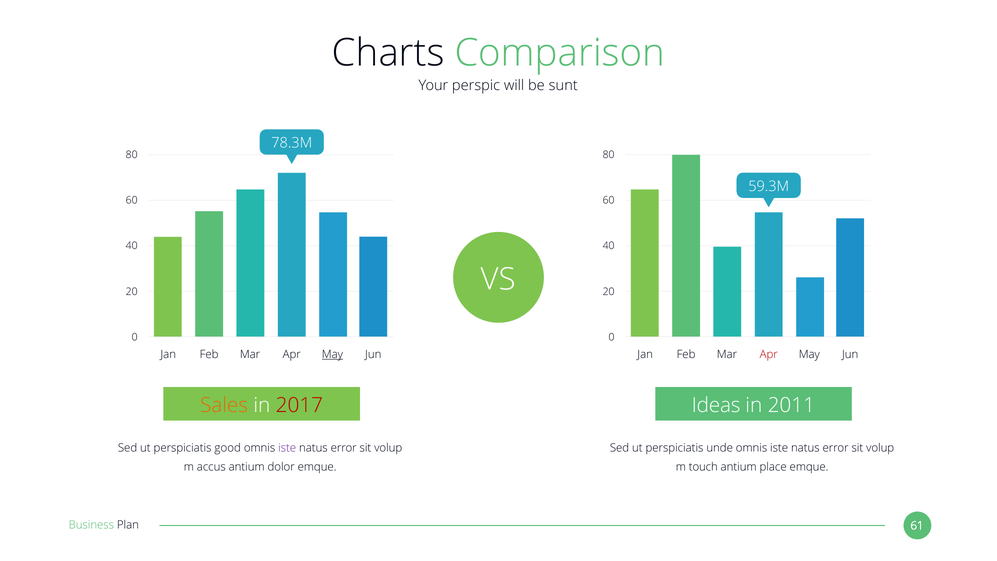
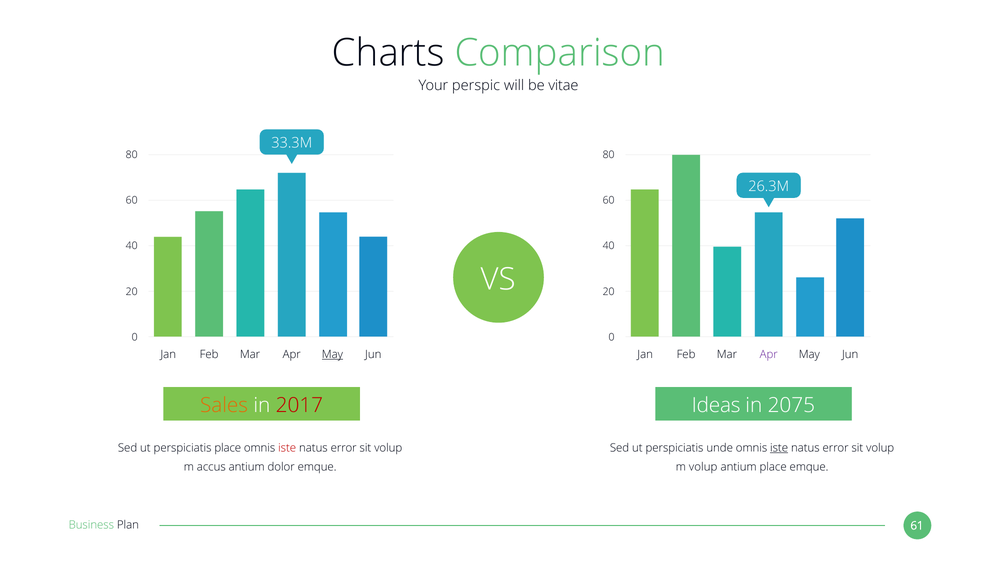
sunt: sunt -> vitae (563, 86)
78.3M: 78.3M -> 33.3M (292, 143)
59.3M: 59.3M -> 26.3M (769, 186)
Apr colour: red -> purple (769, 354)
2011: 2011 -> 2075 (791, 405)
perspiciatis good: good -> place (228, 448)
iste colour: purple -> red (287, 448)
iste underline: none -> present (779, 448)
m touch: touch -> volup (703, 467)
